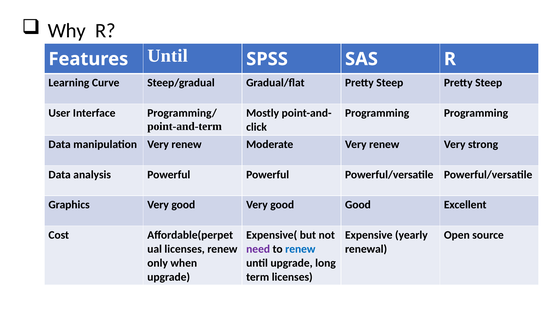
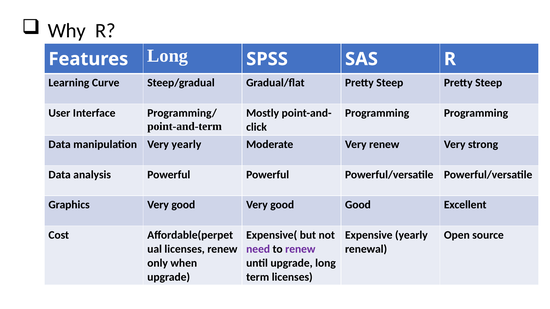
Features Until: Until -> Long (168, 56)
manipulation Very renew: renew -> yearly (186, 145)
renew colour: blue -> purple (300, 249)
